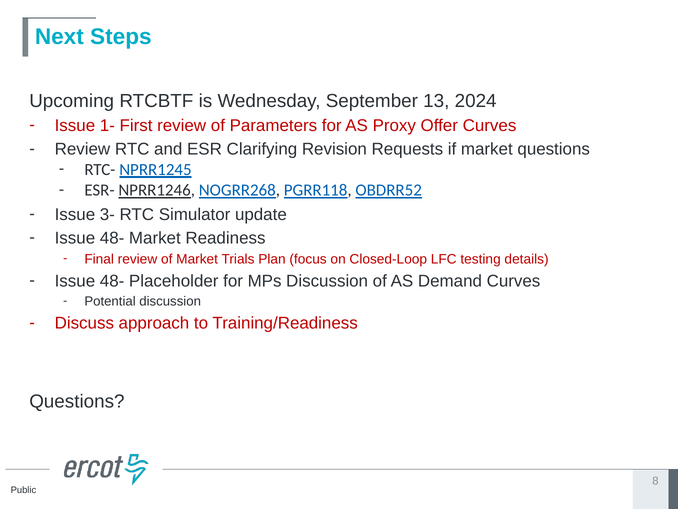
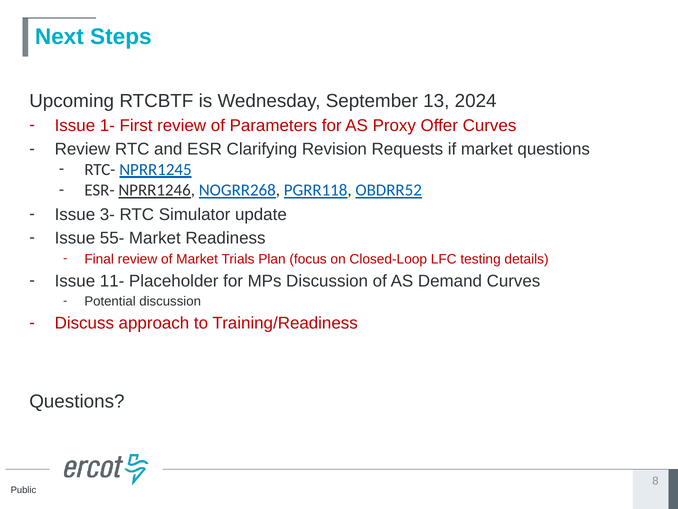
48-: 48- -> 55- (112, 238)
48-: 48- -> 11- (112, 281)
